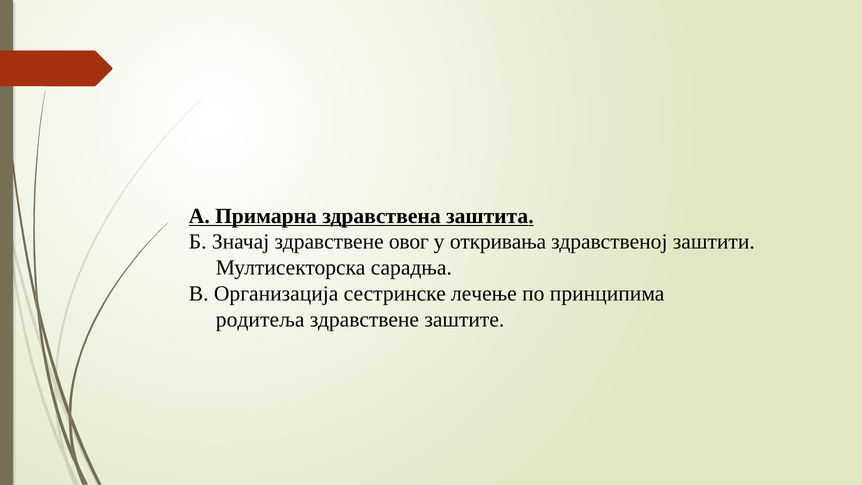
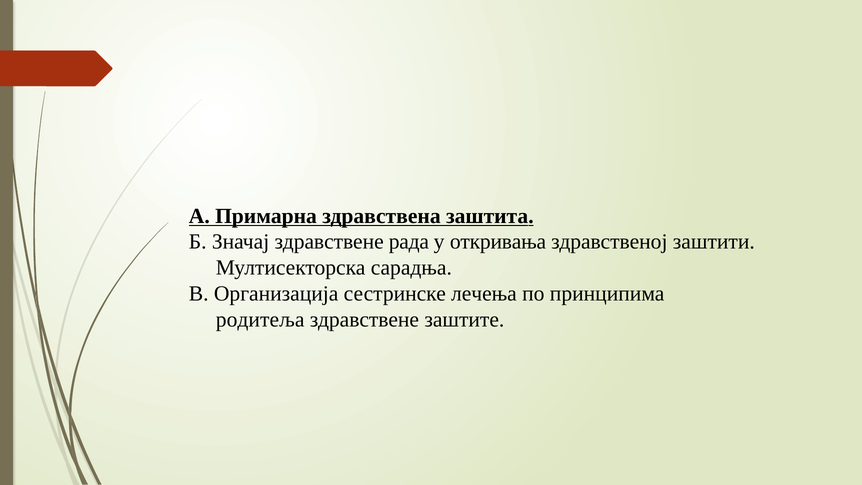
овог: овог -> рада (409, 242)
лечење: лечење -> лечења (484, 293)
